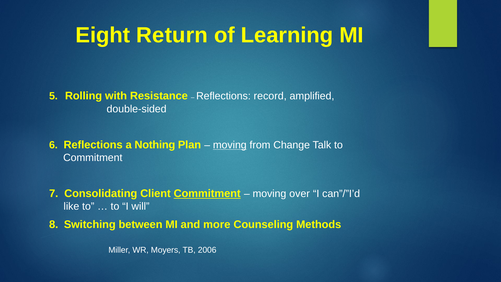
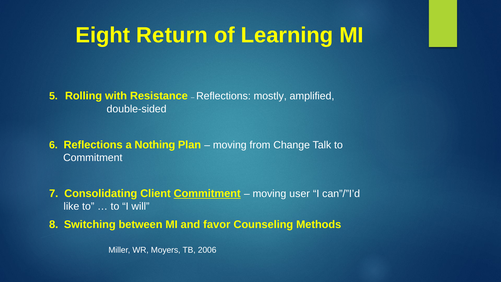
record: record -> mostly (270, 96)
moving underline: present -> none (230, 145)
over: over -> user (300, 194)
more: more -> favor (217, 224)
